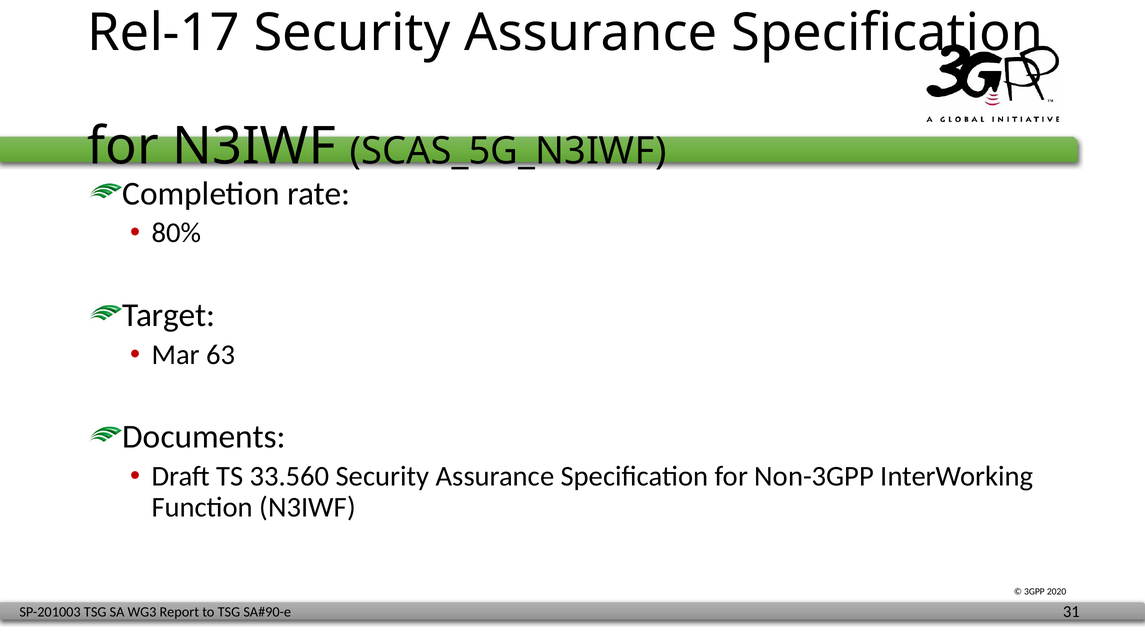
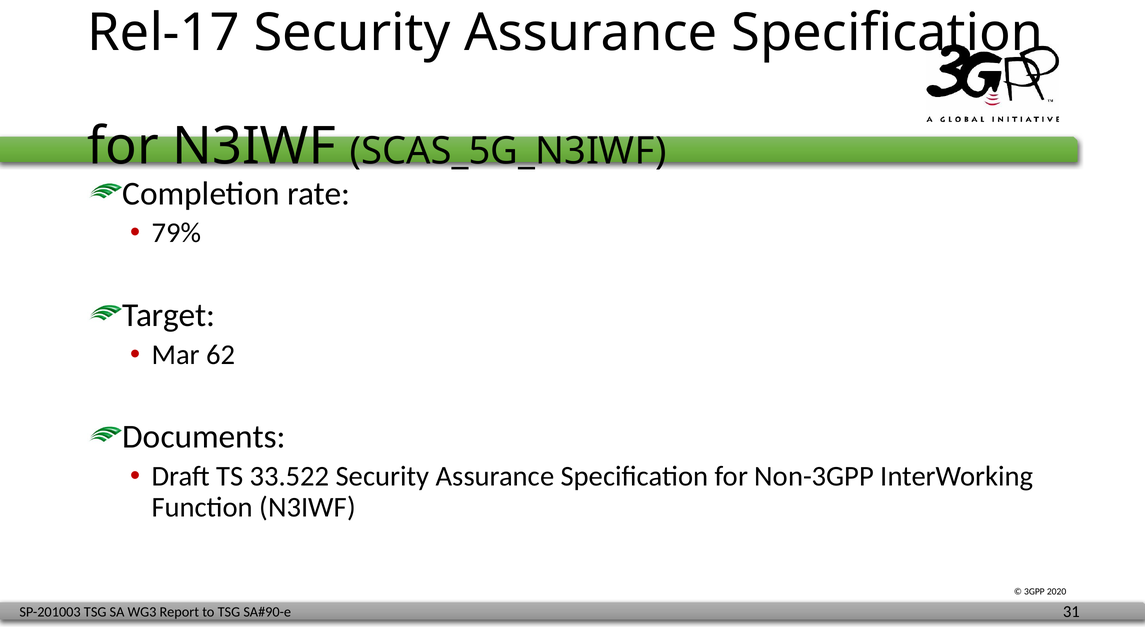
80%: 80% -> 79% (176, 233)
63: 63 -> 62 (221, 355)
33.560: 33.560 -> 33.522 (290, 476)
